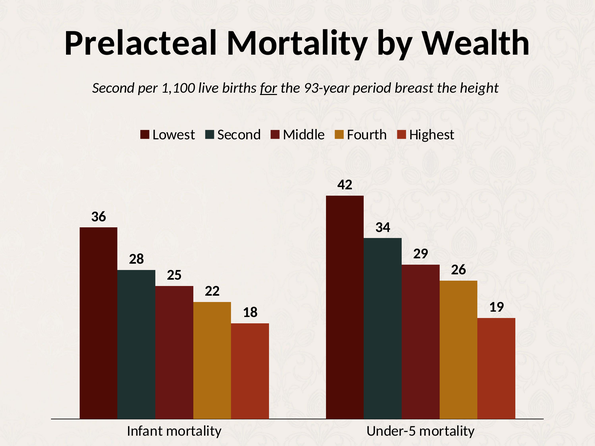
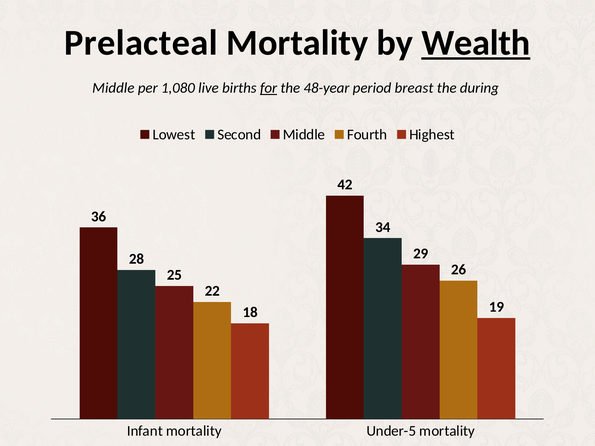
Wealth underline: none -> present (476, 43)
Second: Second -> Middle (113, 88)
1,100: 1,100 -> 1,080 (178, 88)
93-year: 93-year -> 48-year (326, 88)
height: height -> during (479, 88)
